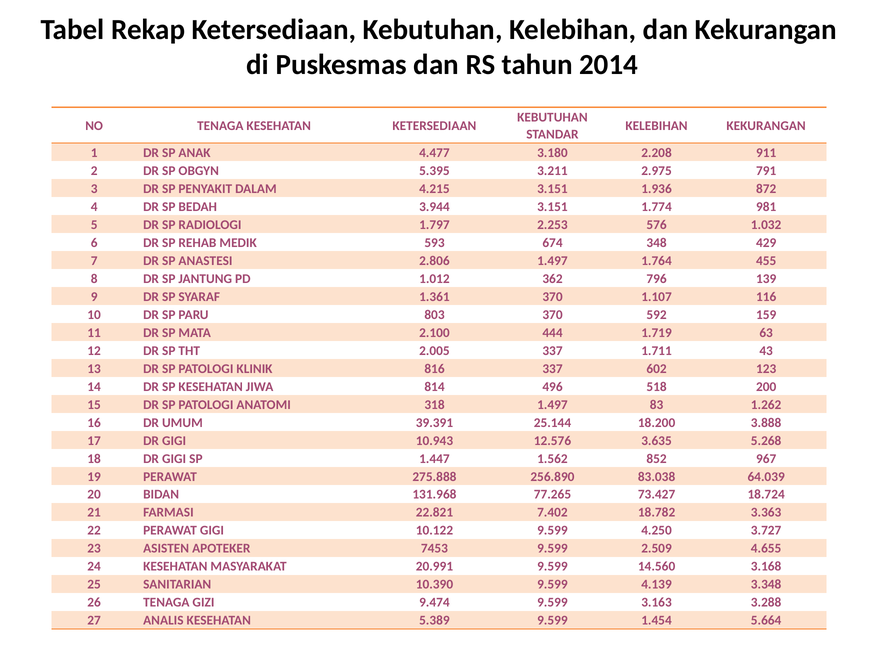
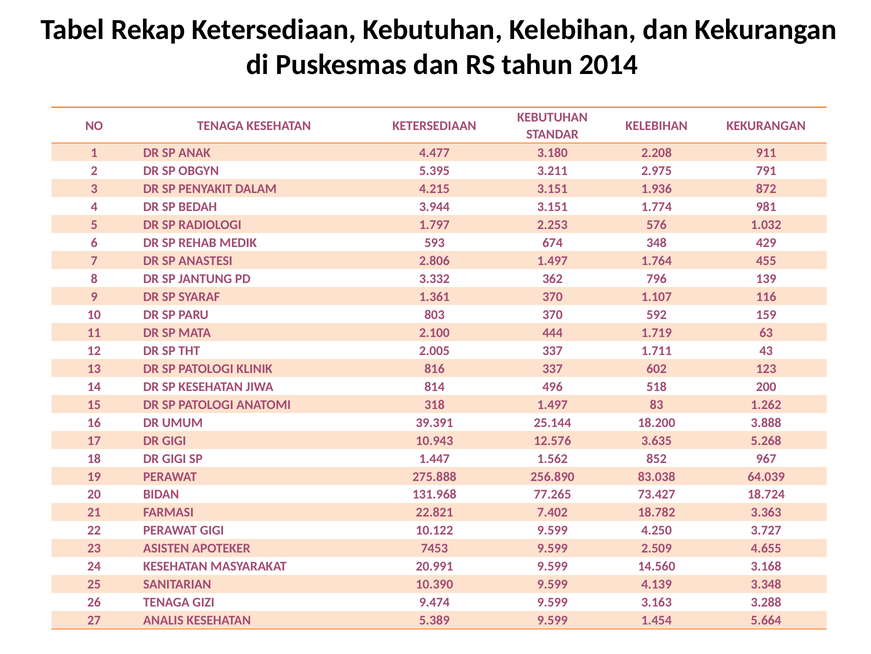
1.012: 1.012 -> 3.332 (434, 278)
